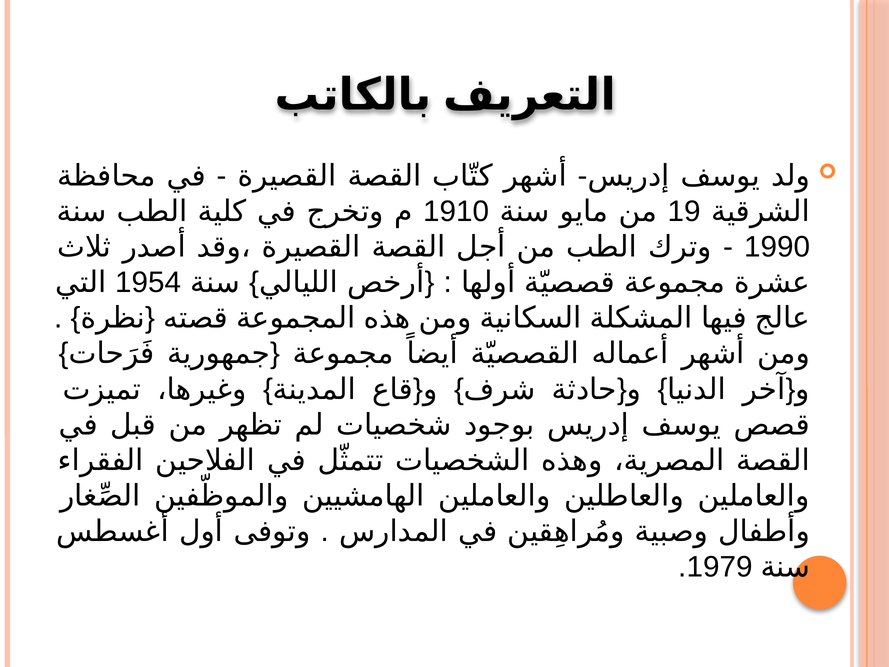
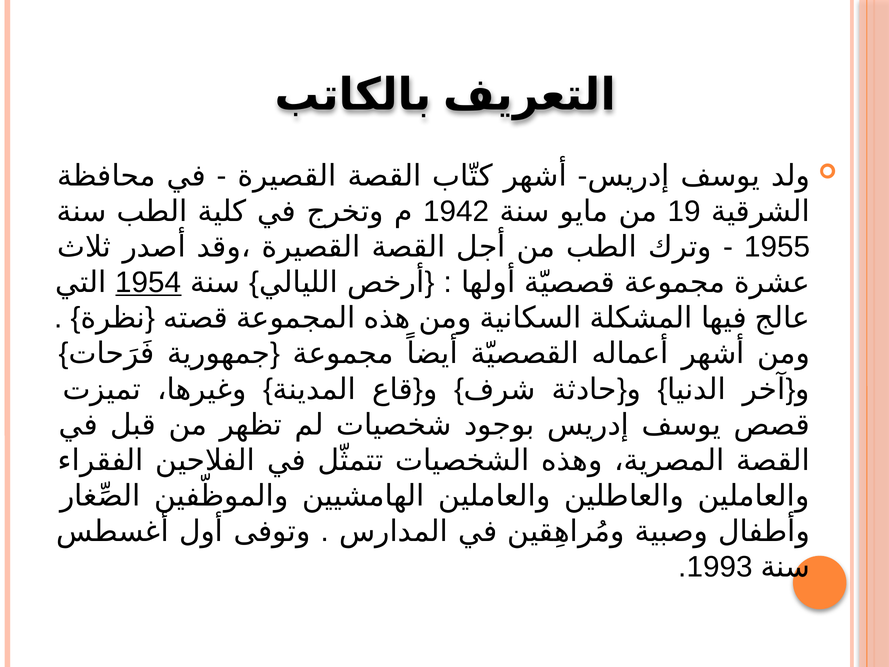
1910: 1910 -> 1942 (456, 211)
1990: 1990 -> 1955 (777, 247)
1954 underline: none -> present (148, 282)
1979: 1979 -> 1993 (720, 567)
